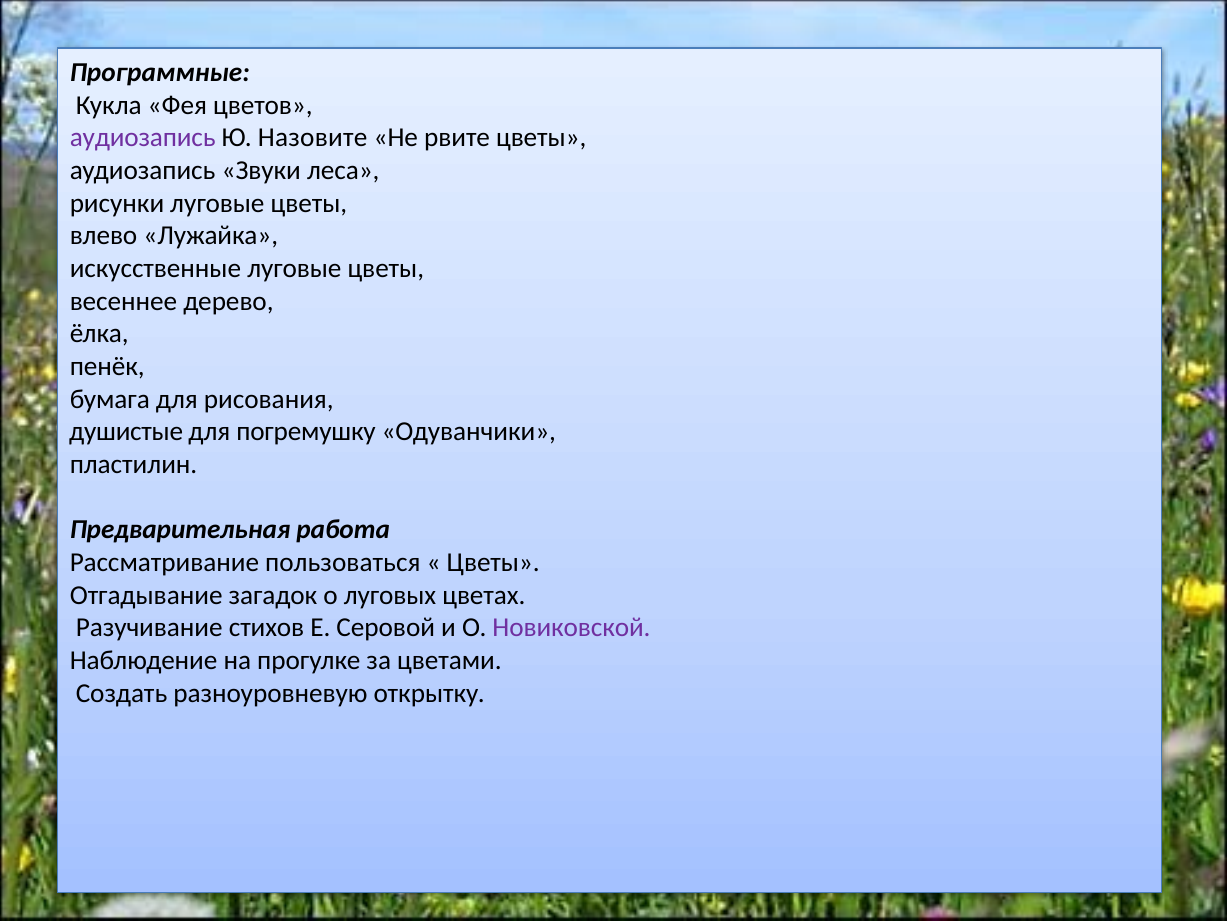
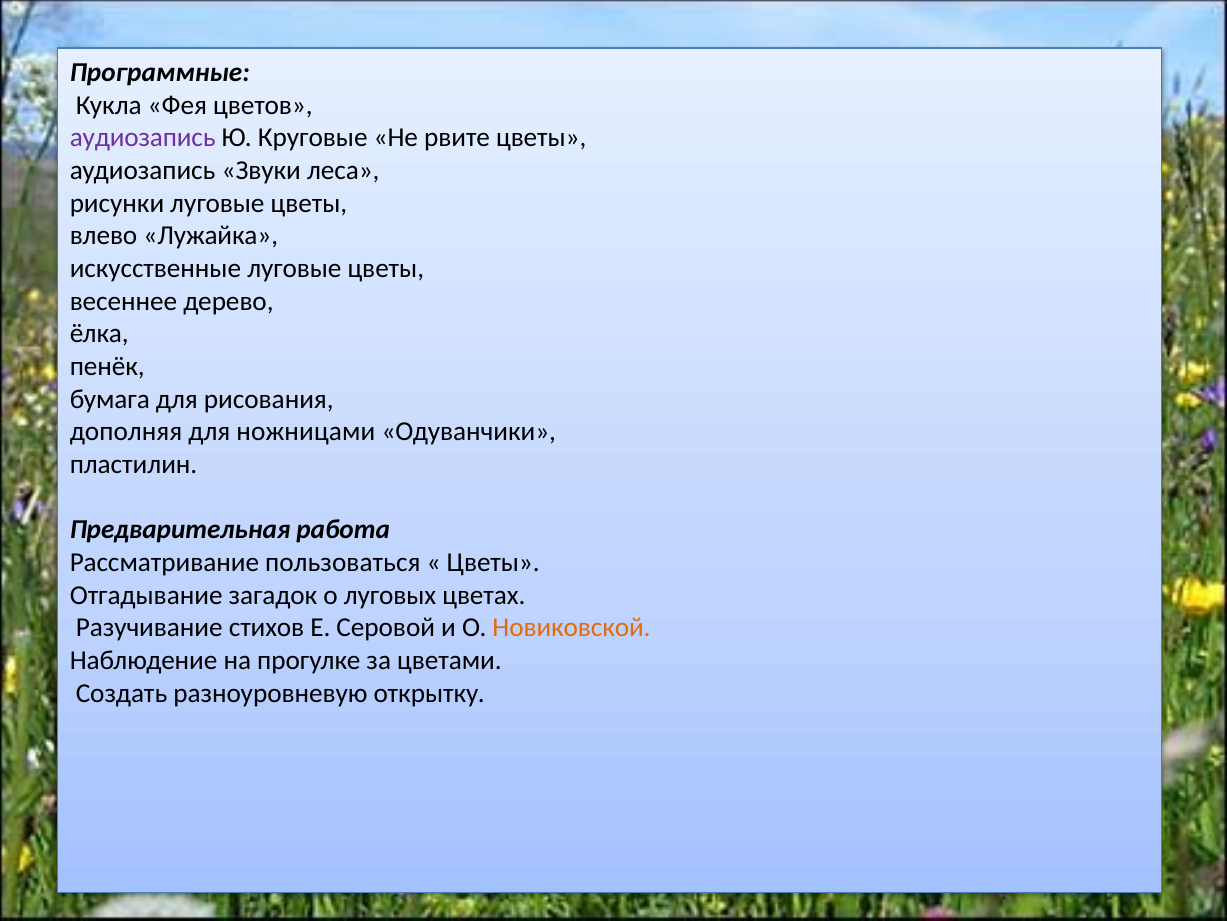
Назовите: Назовите -> Круговые (313, 138)
душистые: душистые -> дополняя (126, 431)
погремушку: погремушку -> ножницами (306, 431)
Новиковской colour: purple -> orange (572, 627)
